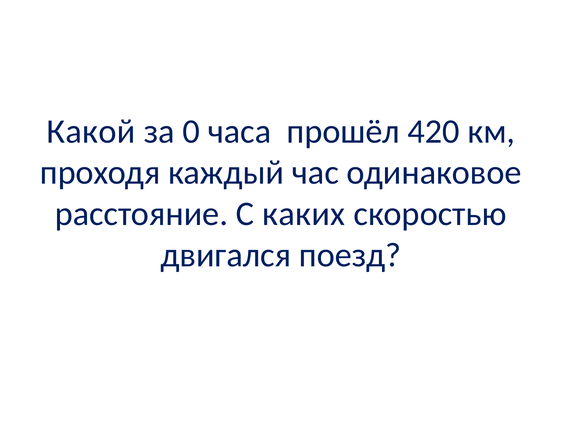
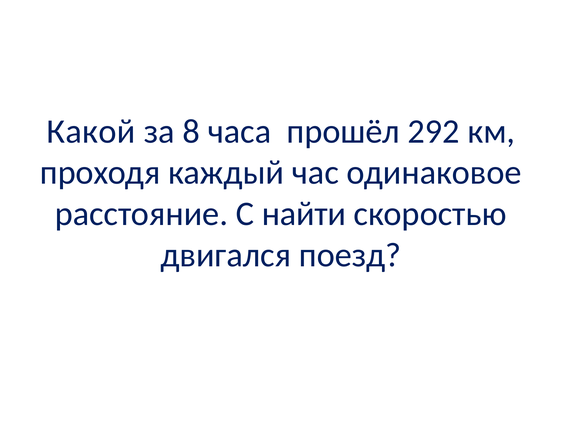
0: 0 -> 8 (191, 131)
420: 420 -> 292 (434, 131)
каких: каких -> найти (304, 214)
